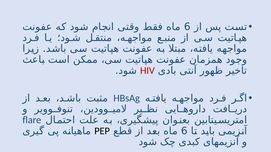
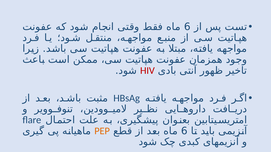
PEP colour: black -> orange (102, 131)
